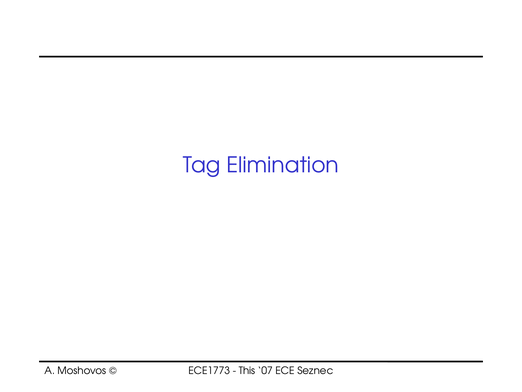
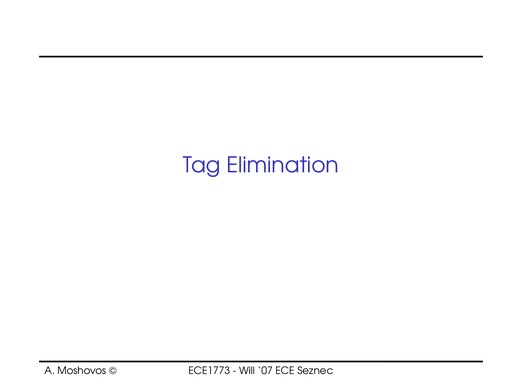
This: This -> Will (247, 370)
